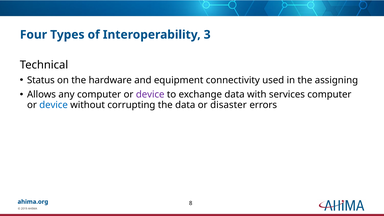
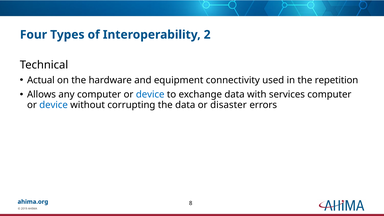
3: 3 -> 2 (207, 35)
Status: Status -> Actual (41, 80)
assigning: assigning -> repetition (336, 80)
device colour: purple -> blue (150, 95)
